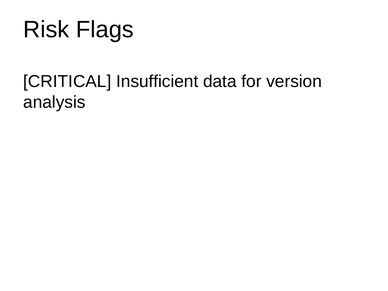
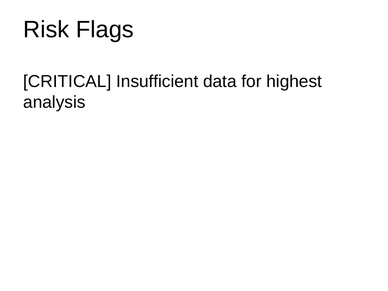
version: version -> highest (294, 81)
